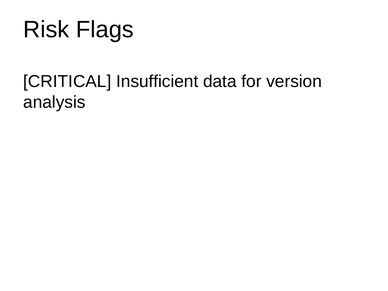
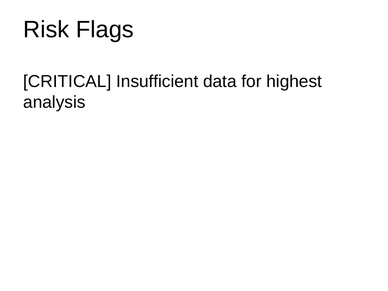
version: version -> highest (294, 81)
